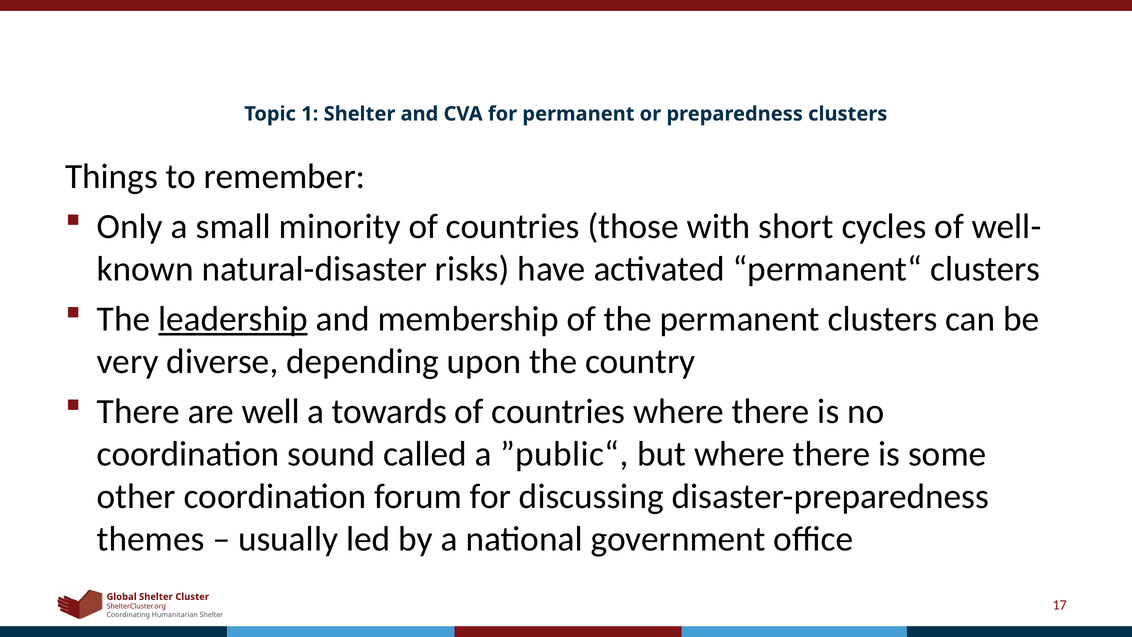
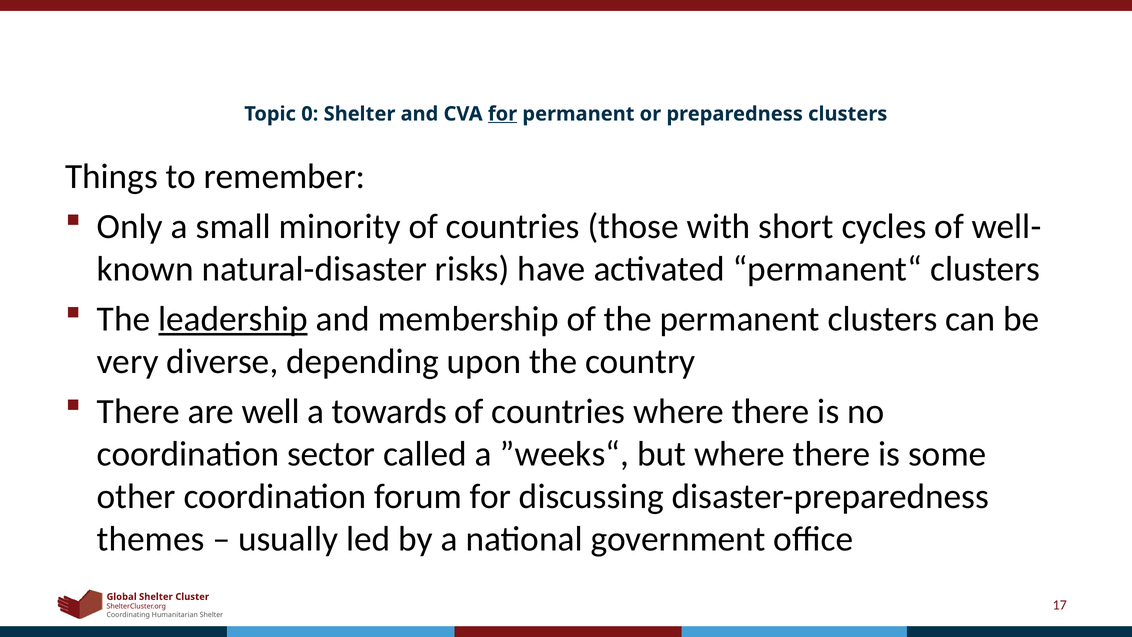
1: 1 -> 0 (310, 114)
for underline: none -> present (503, 114)
sound: sound -> sector (331, 454)
”public“: ”public“ -> ”weeks“ (564, 454)
